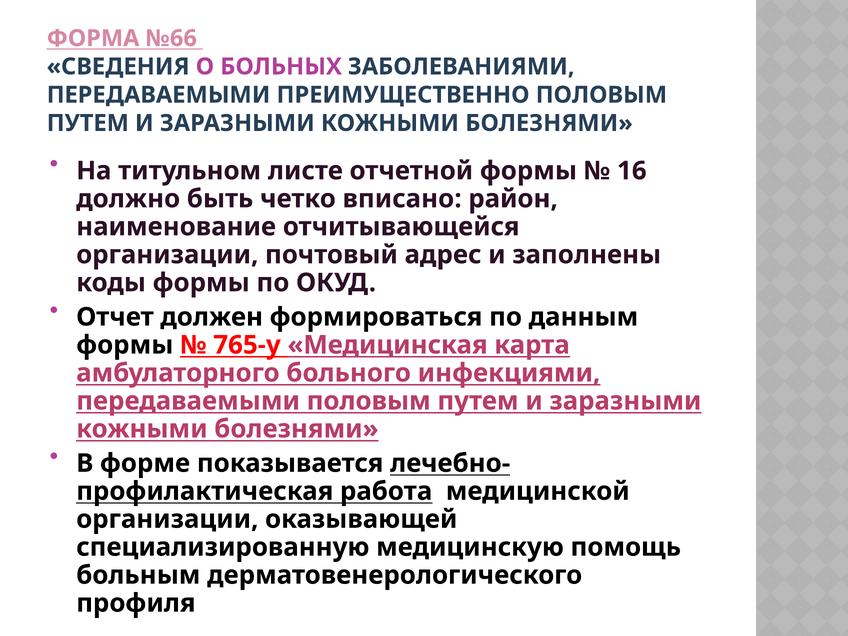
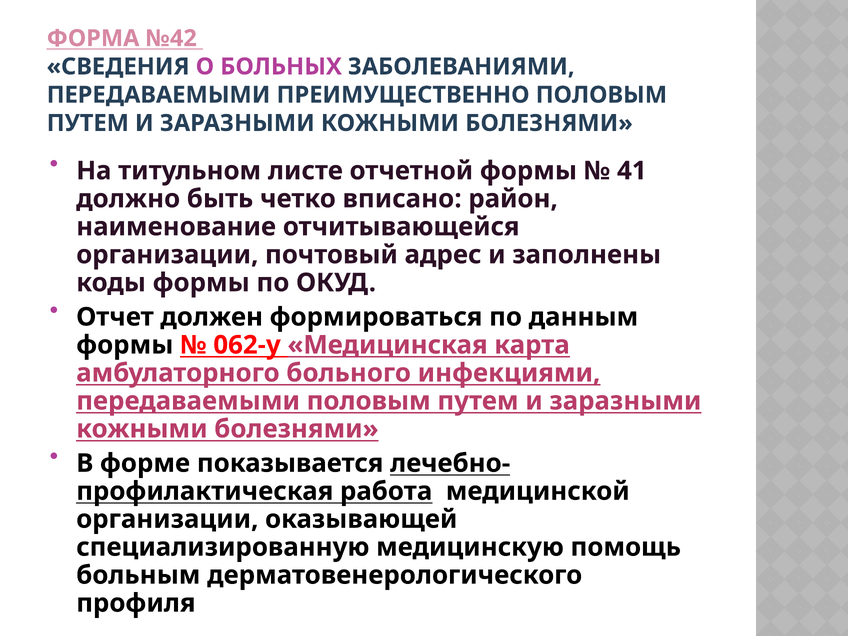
№66: №66 -> №42 (171, 38)
16: 16 -> 41 (632, 171)
765-у: 765-у -> 062-у (247, 345)
